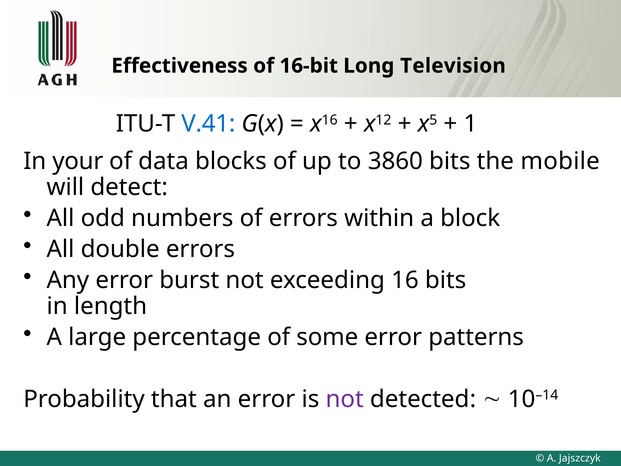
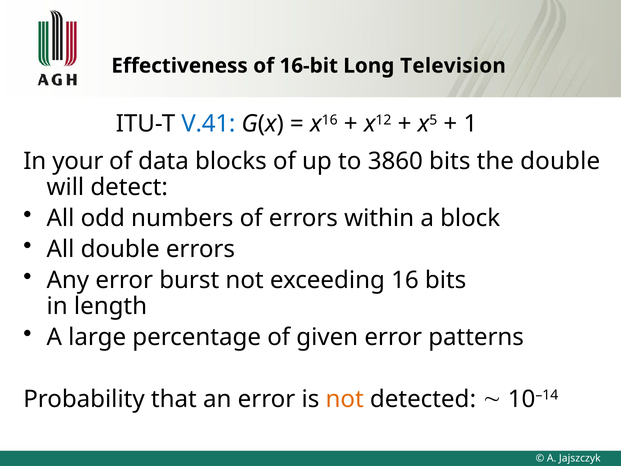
the mobile: mobile -> double (560, 161)
some: some -> given (327, 337)
not colour: purple -> orange (345, 399)
